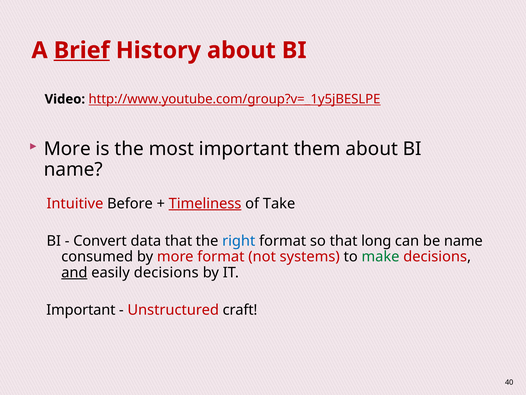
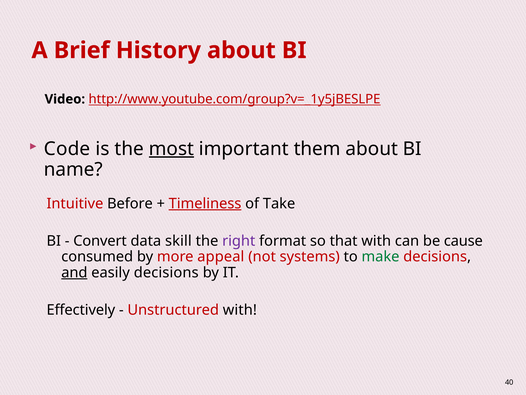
Brief underline: present -> none (82, 50)
More: More -> Code (67, 149)
most underline: none -> present (171, 149)
data that: that -> skill (178, 241)
right colour: blue -> purple (239, 241)
that long: long -> with (376, 241)
be name: name -> cause (463, 241)
more format: format -> appeal (221, 256)
Important: Important -> Effectively (81, 310)
Unstructured craft: craft -> with (240, 310)
